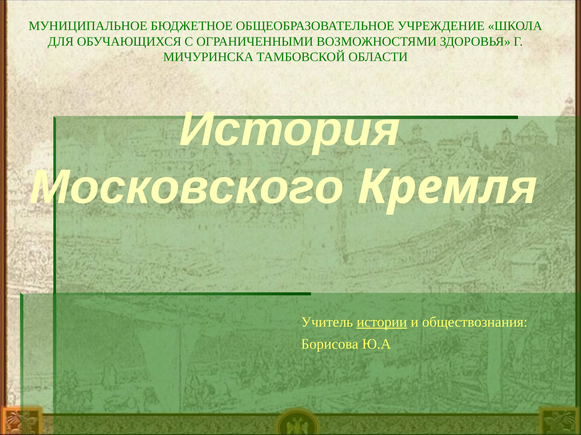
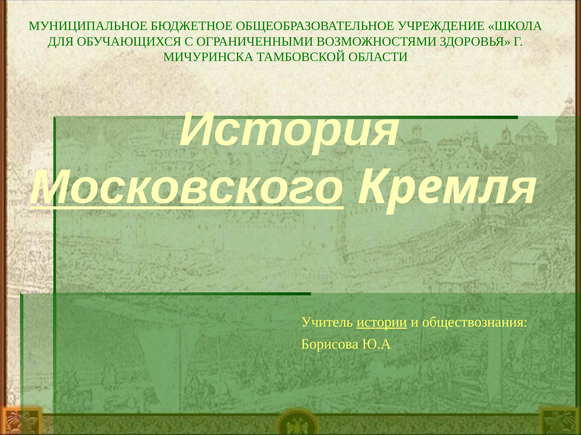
Московского underline: none -> present (187, 187)
